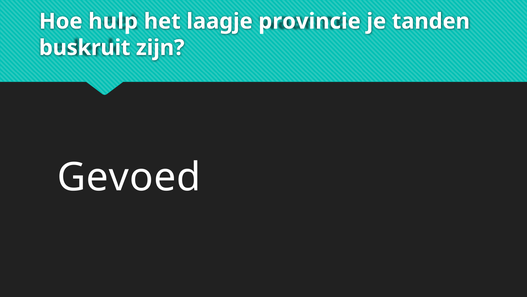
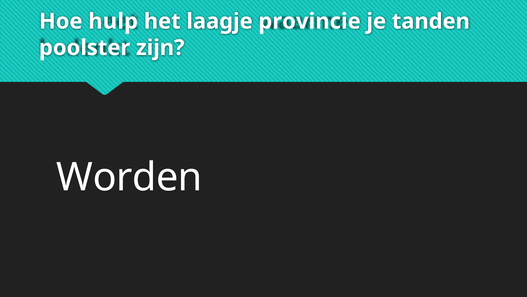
buskruit: buskruit -> poolster (85, 48)
Gevoed: Gevoed -> Worden (129, 177)
